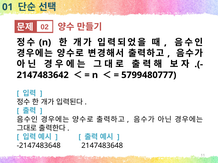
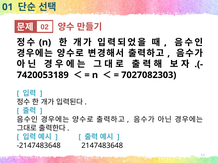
2147483642: 2147483642 -> 7420053189 (43, 75)
5799480777: 5799480777 -> 7027082303 (149, 75)
